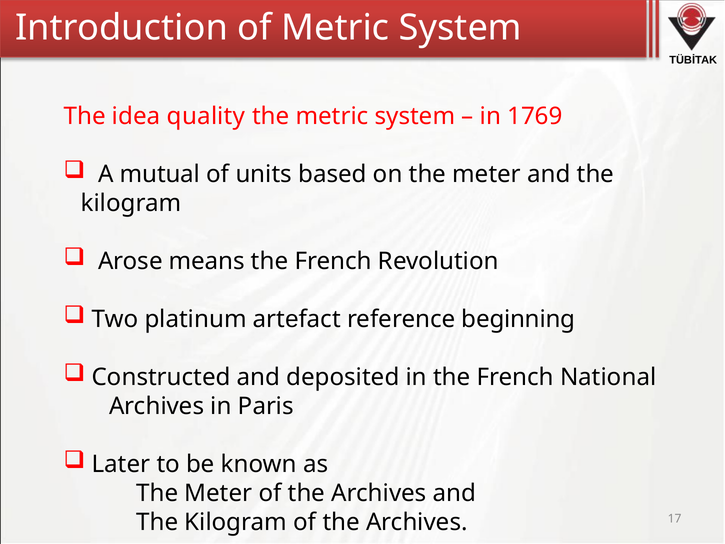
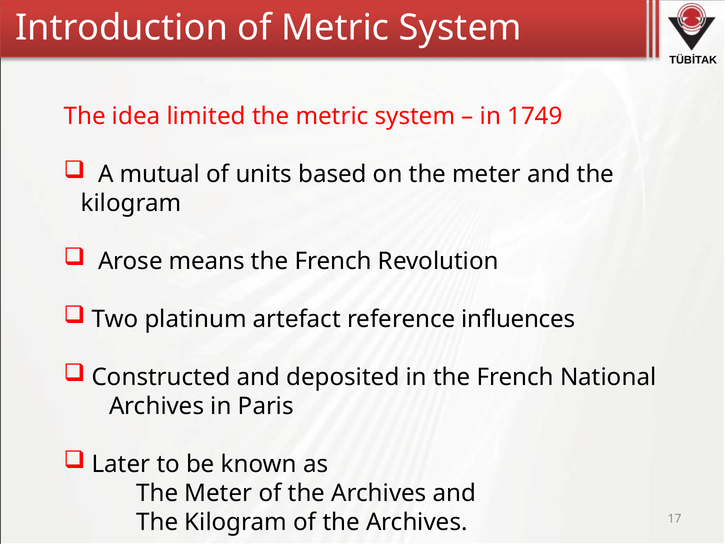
quality: quality -> limited (206, 116)
1769: 1769 -> 1749 (535, 116)
beginning: beginning -> influences (518, 319)
